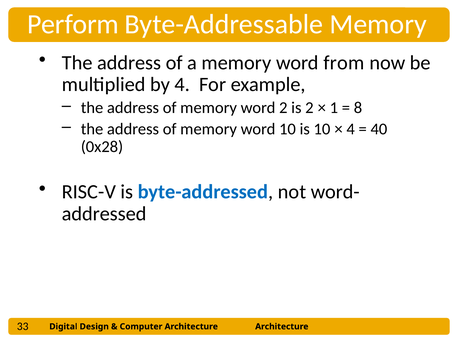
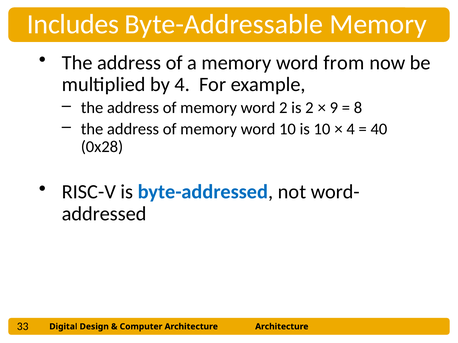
Perform: Perform -> Includes (73, 24)
1: 1 -> 9 (334, 108)
